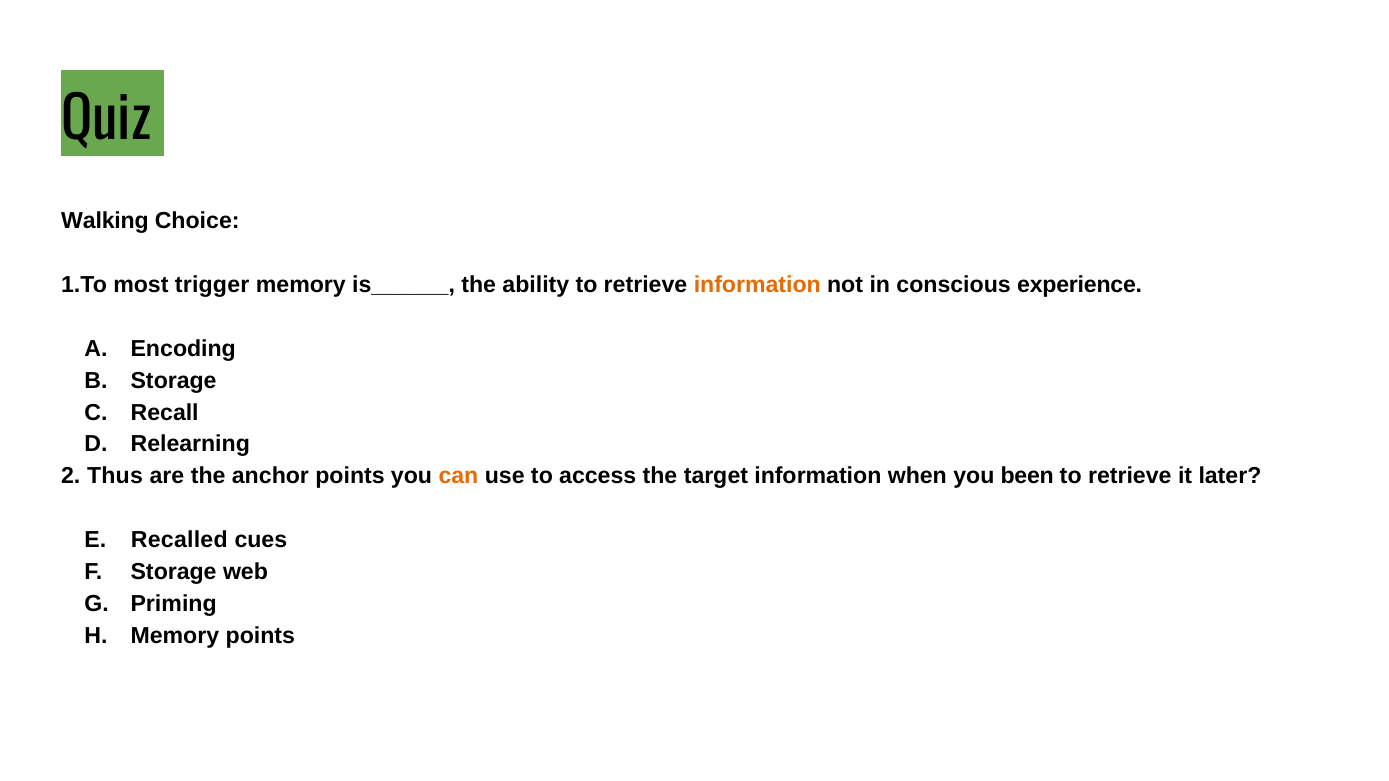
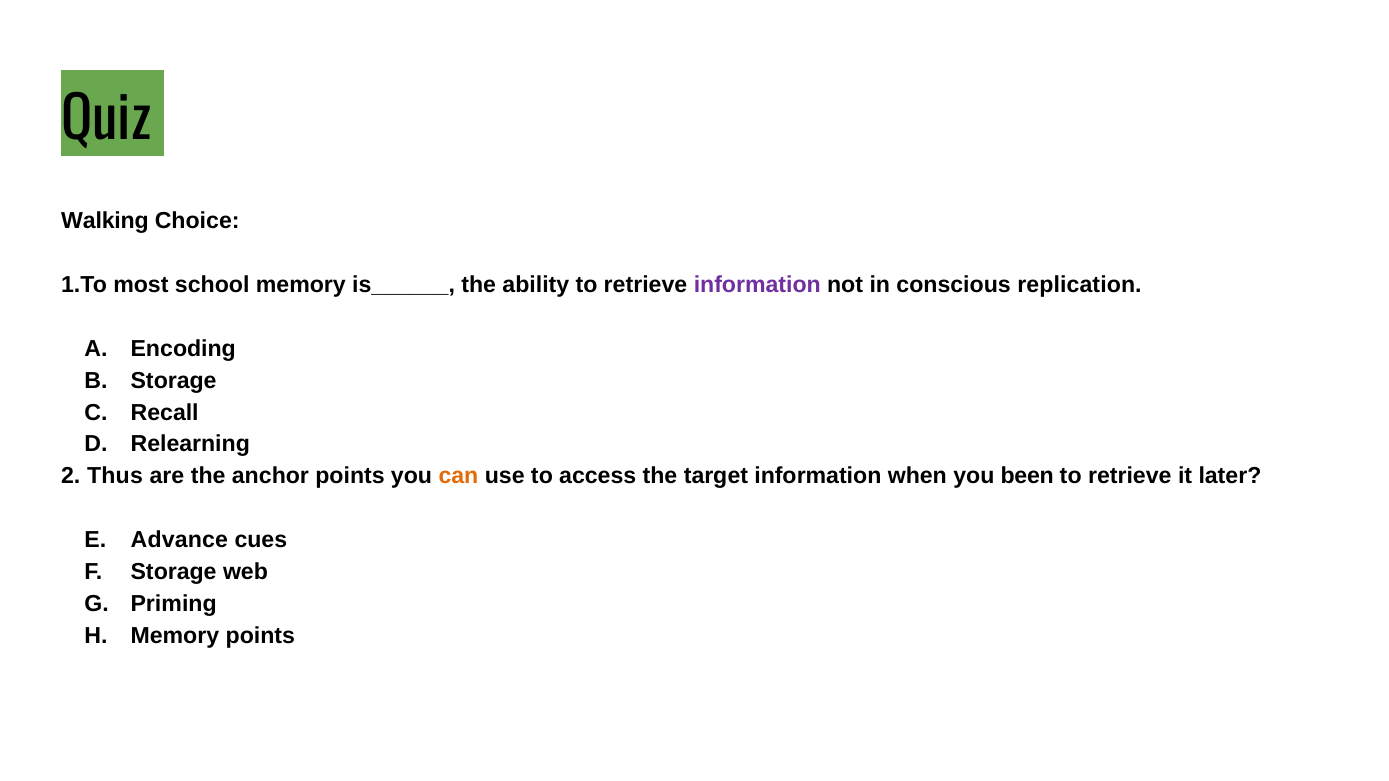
trigger: trigger -> school (212, 285)
information colour: orange -> purple (757, 285)
experience: experience -> replication (1079, 285)
Recalled: Recalled -> Advance (179, 540)
